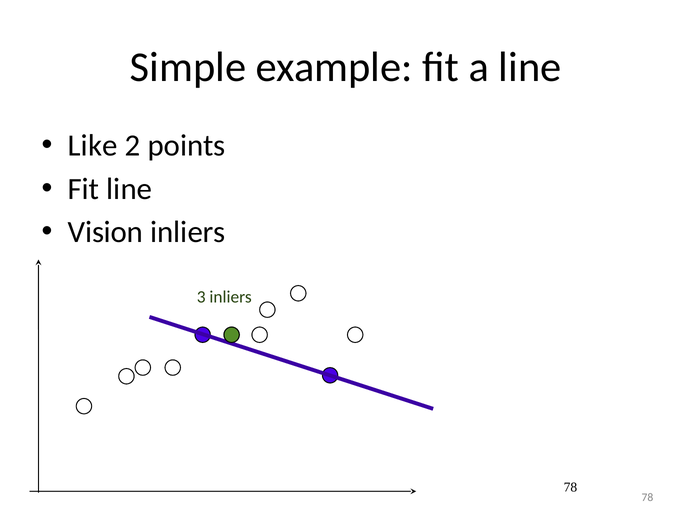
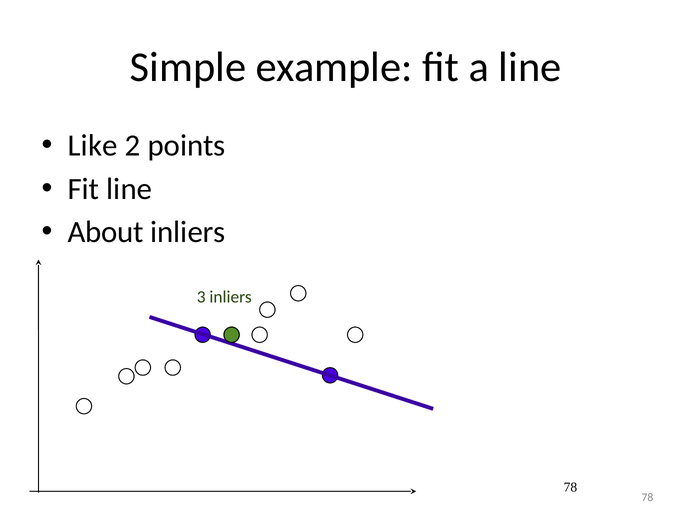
Vision: Vision -> About (106, 232)
